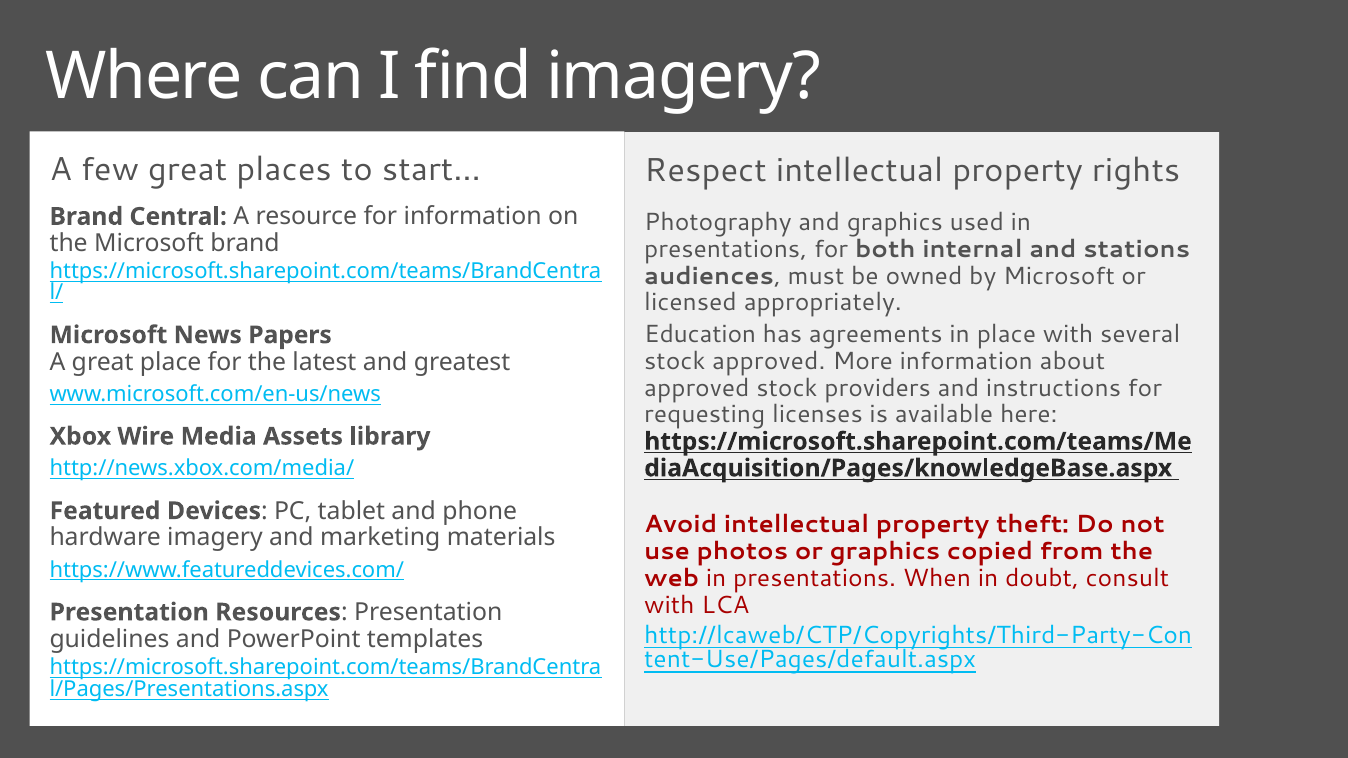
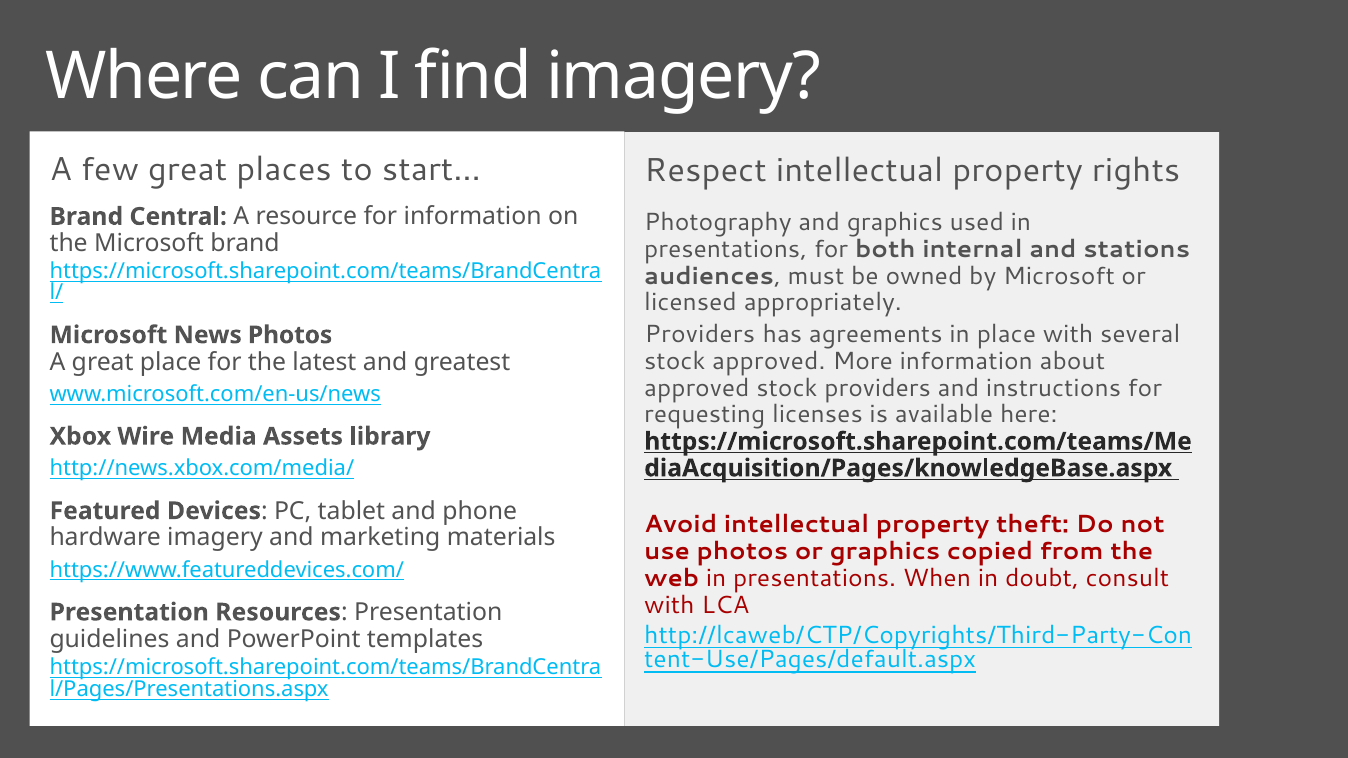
Education: Education -> Providers (700, 334)
News Papers: Papers -> Photos (290, 335)
